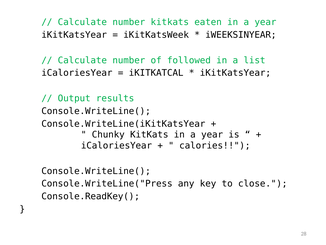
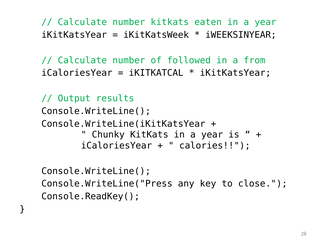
list: list -> from (255, 60)
